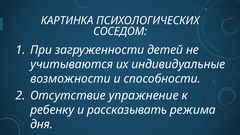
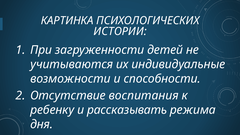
СОСЕДОМ: СОСЕДОМ -> ИСТОРИИ (120, 31)
упражнение: упражнение -> воспитания (144, 96)
